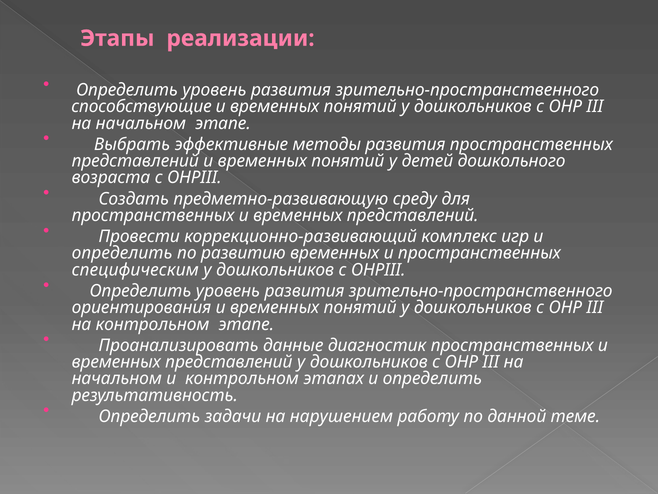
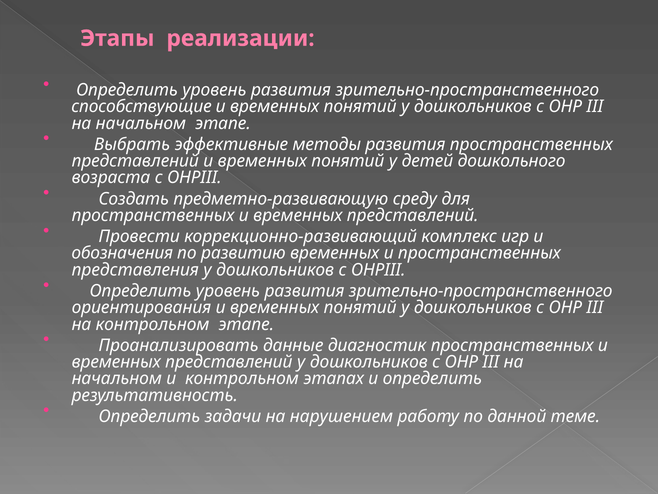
определить: определить -> обозначения (122, 253)
специфическим: специфическим -> представления (135, 270)
